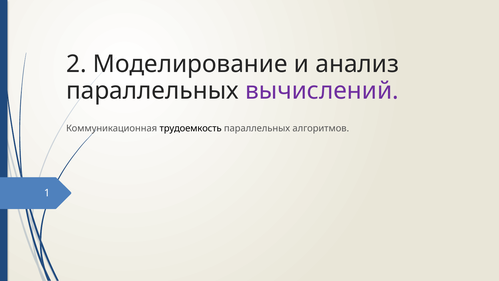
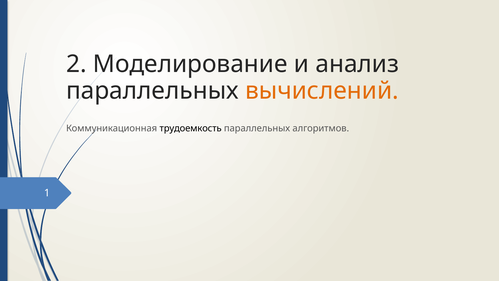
вычислений colour: purple -> orange (322, 91)
